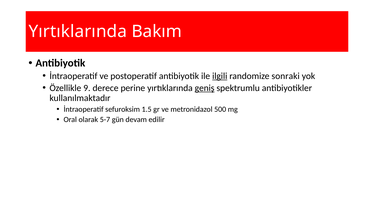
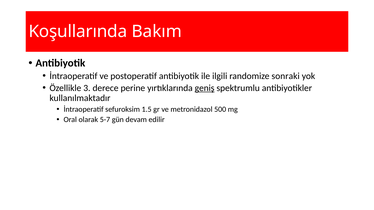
Yırtıklarında: Yırtıklarında -> Koşullarında (78, 31)
ilgili underline: present -> none (220, 76)
9: 9 -> 3 (87, 88)
